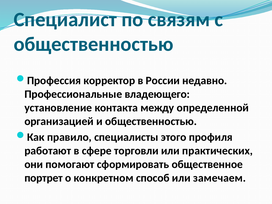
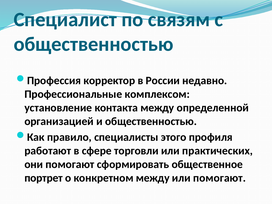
владеющего: владеющего -> комплексом (157, 94)
конкретном способ: способ -> между (153, 178)
или замечаем: замечаем -> помогают (220, 178)
